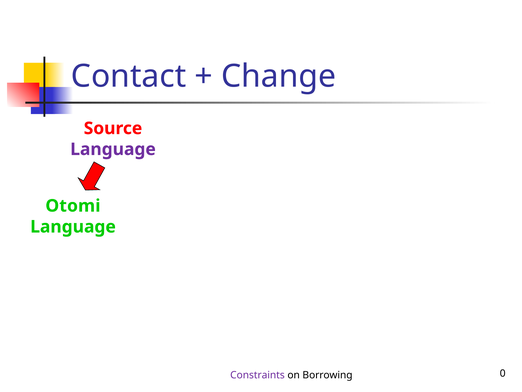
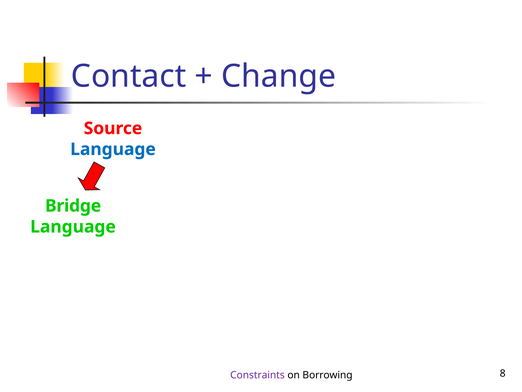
Language colour: purple -> blue (113, 149)
Otomi: Otomi -> Bridge (73, 206)
0: 0 -> 8 (503, 373)
